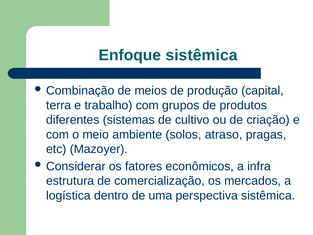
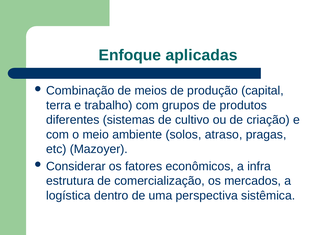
Enfoque sistêmica: sistêmica -> aplicadas (202, 55)
